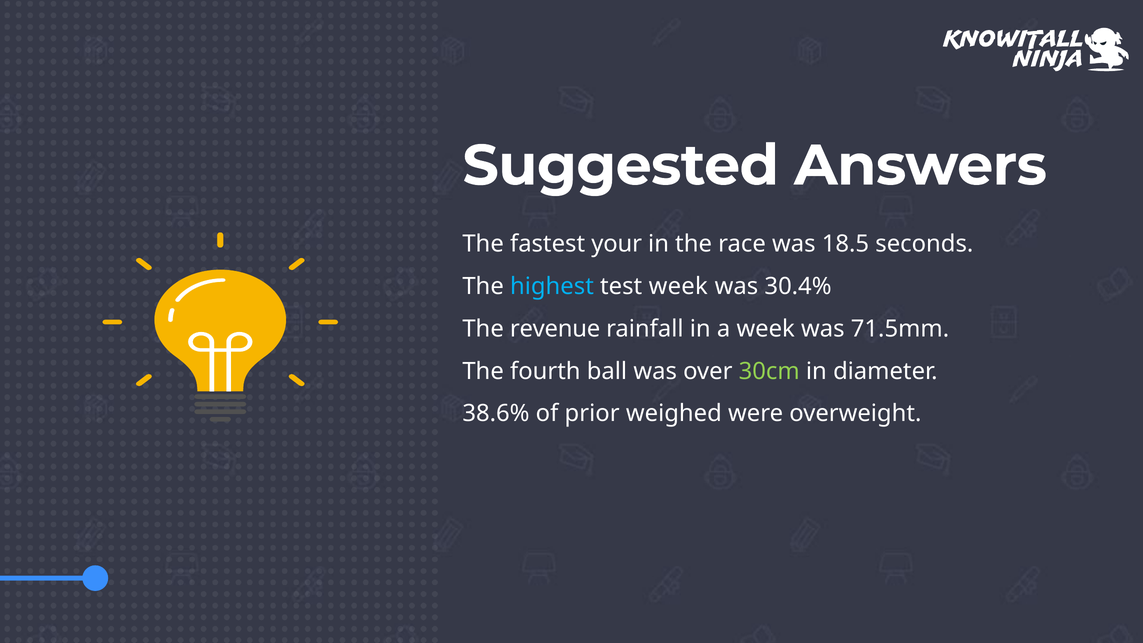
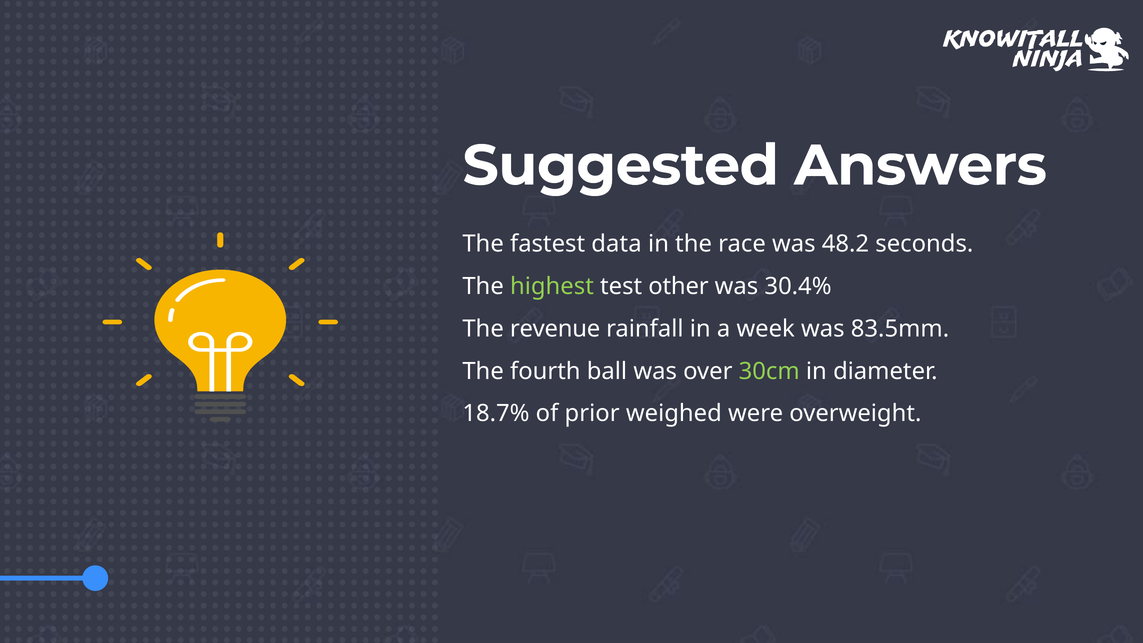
your: your -> data (616, 244)
18.5: 18.5 -> 48.2 (845, 244)
highest colour: light blue -> light green (552, 286)
test week: week -> other (678, 286)
71.5mm: 71.5mm -> 83.5mm (900, 329)
38.6%: 38.6% -> 18.7% (496, 414)
